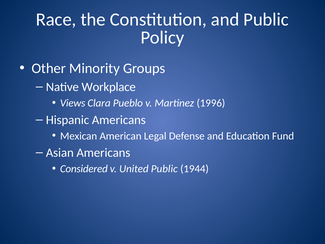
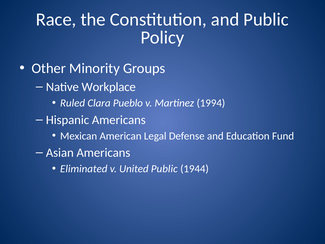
Views: Views -> Ruled (73, 103)
1996: 1996 -> 1994 (211, 103)
Considered: Considered -> Eliminated (84, 169)
